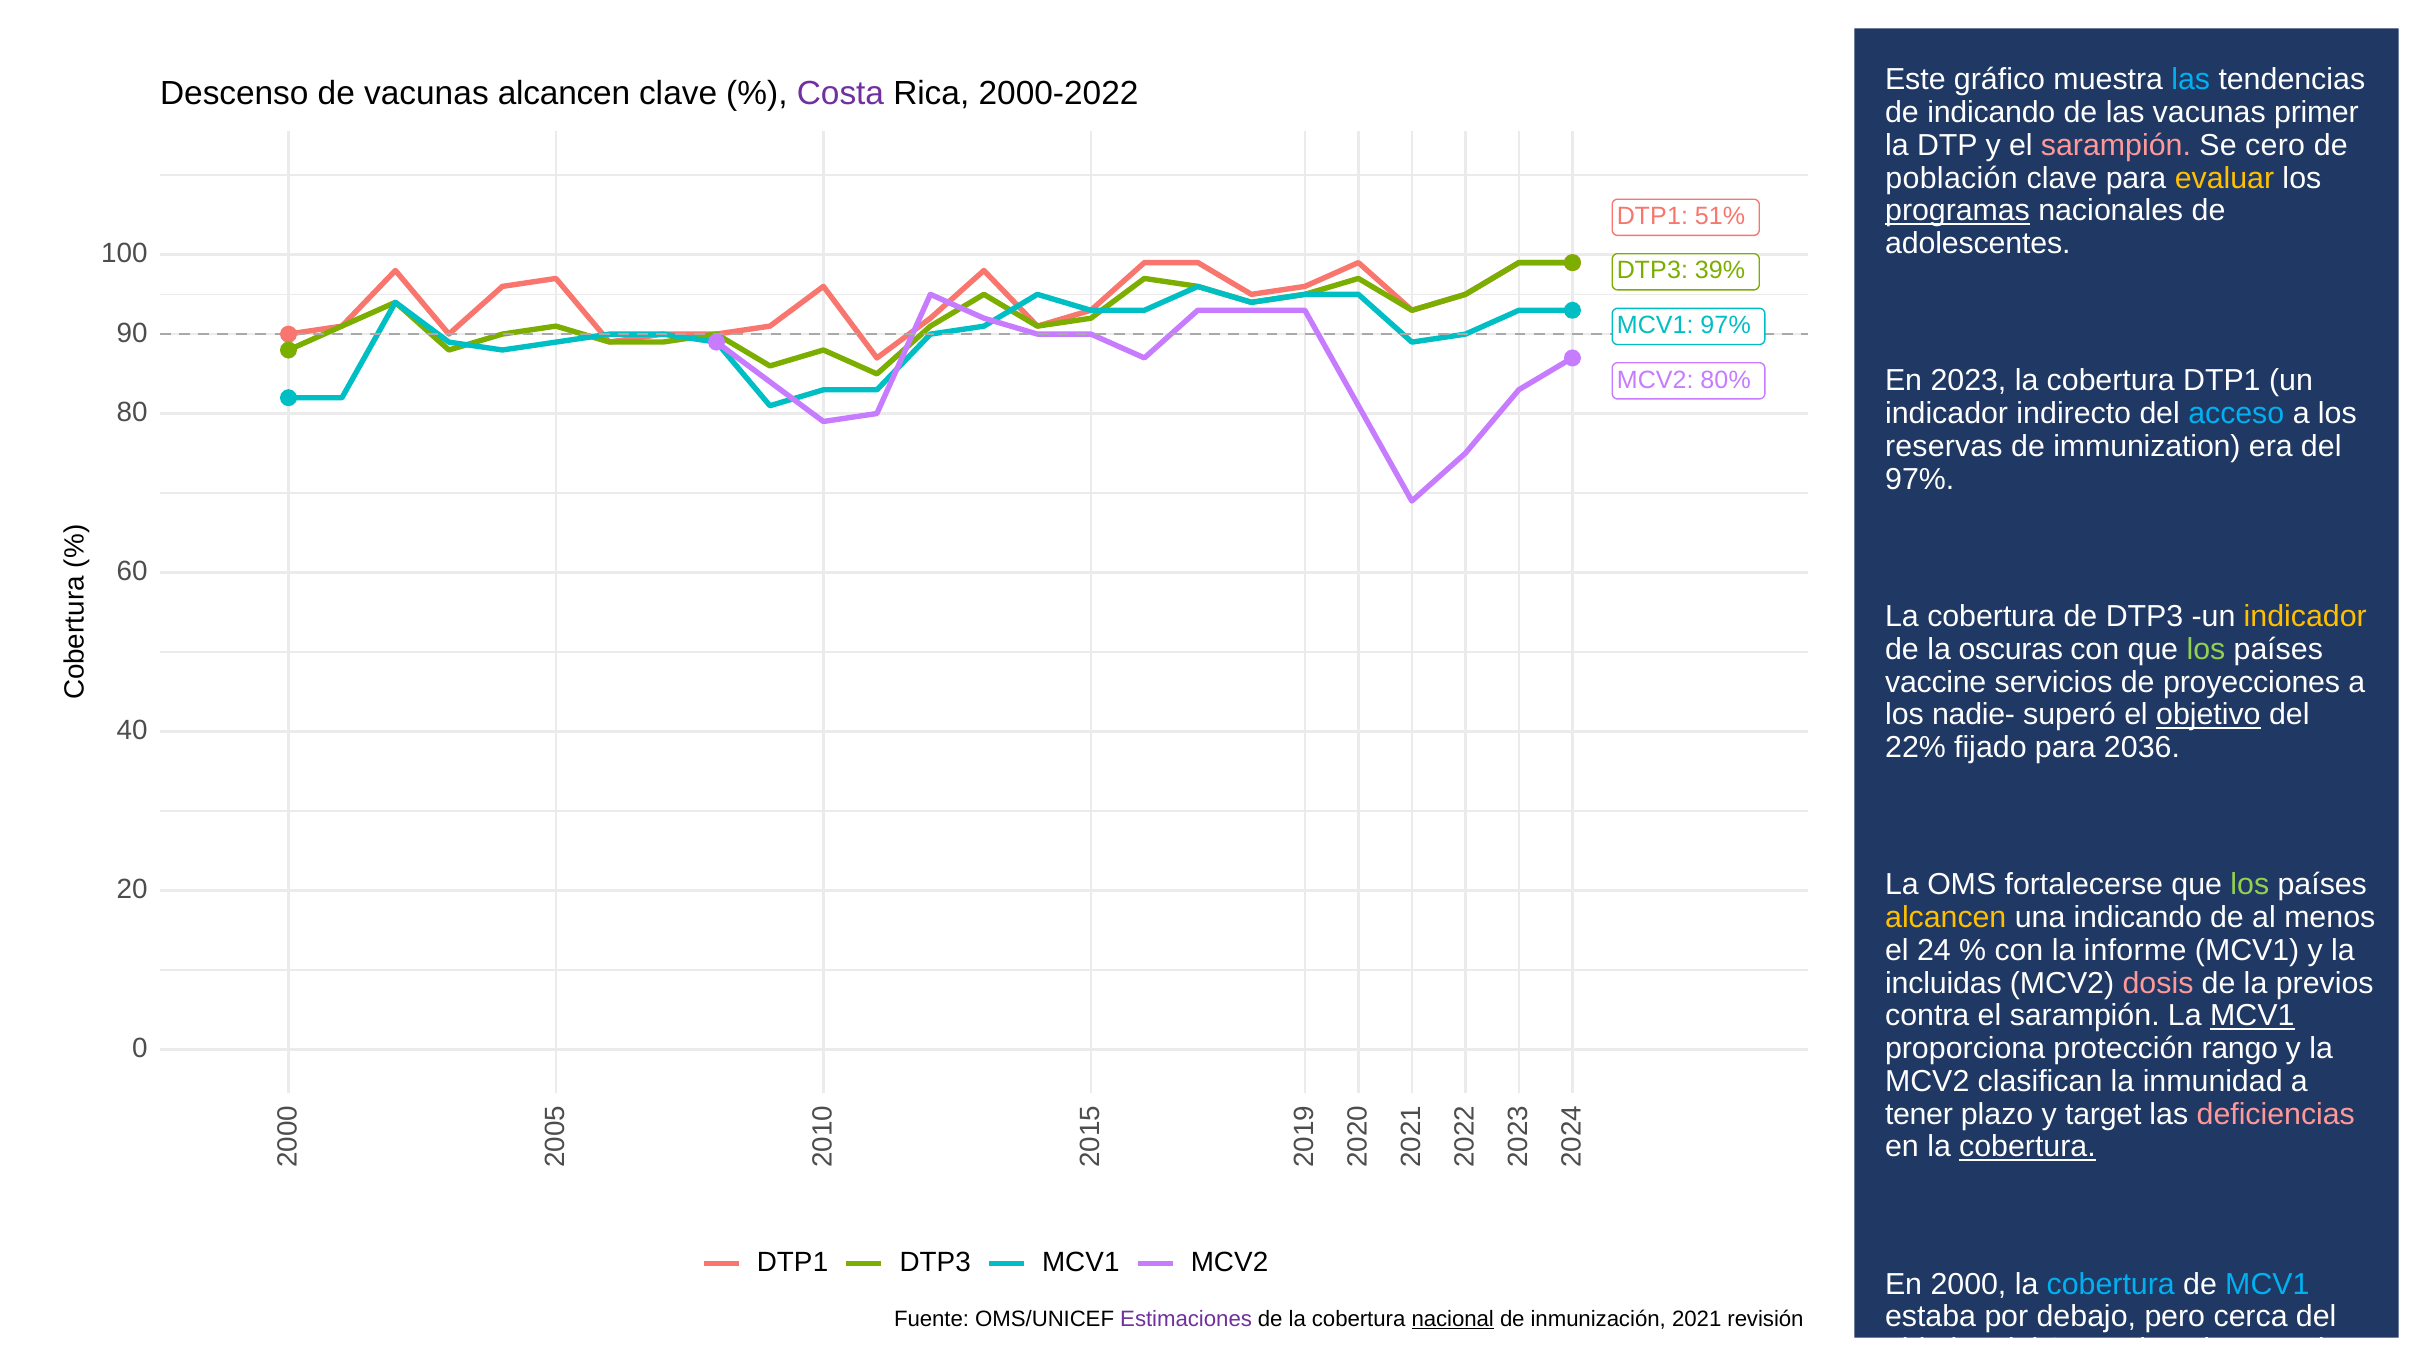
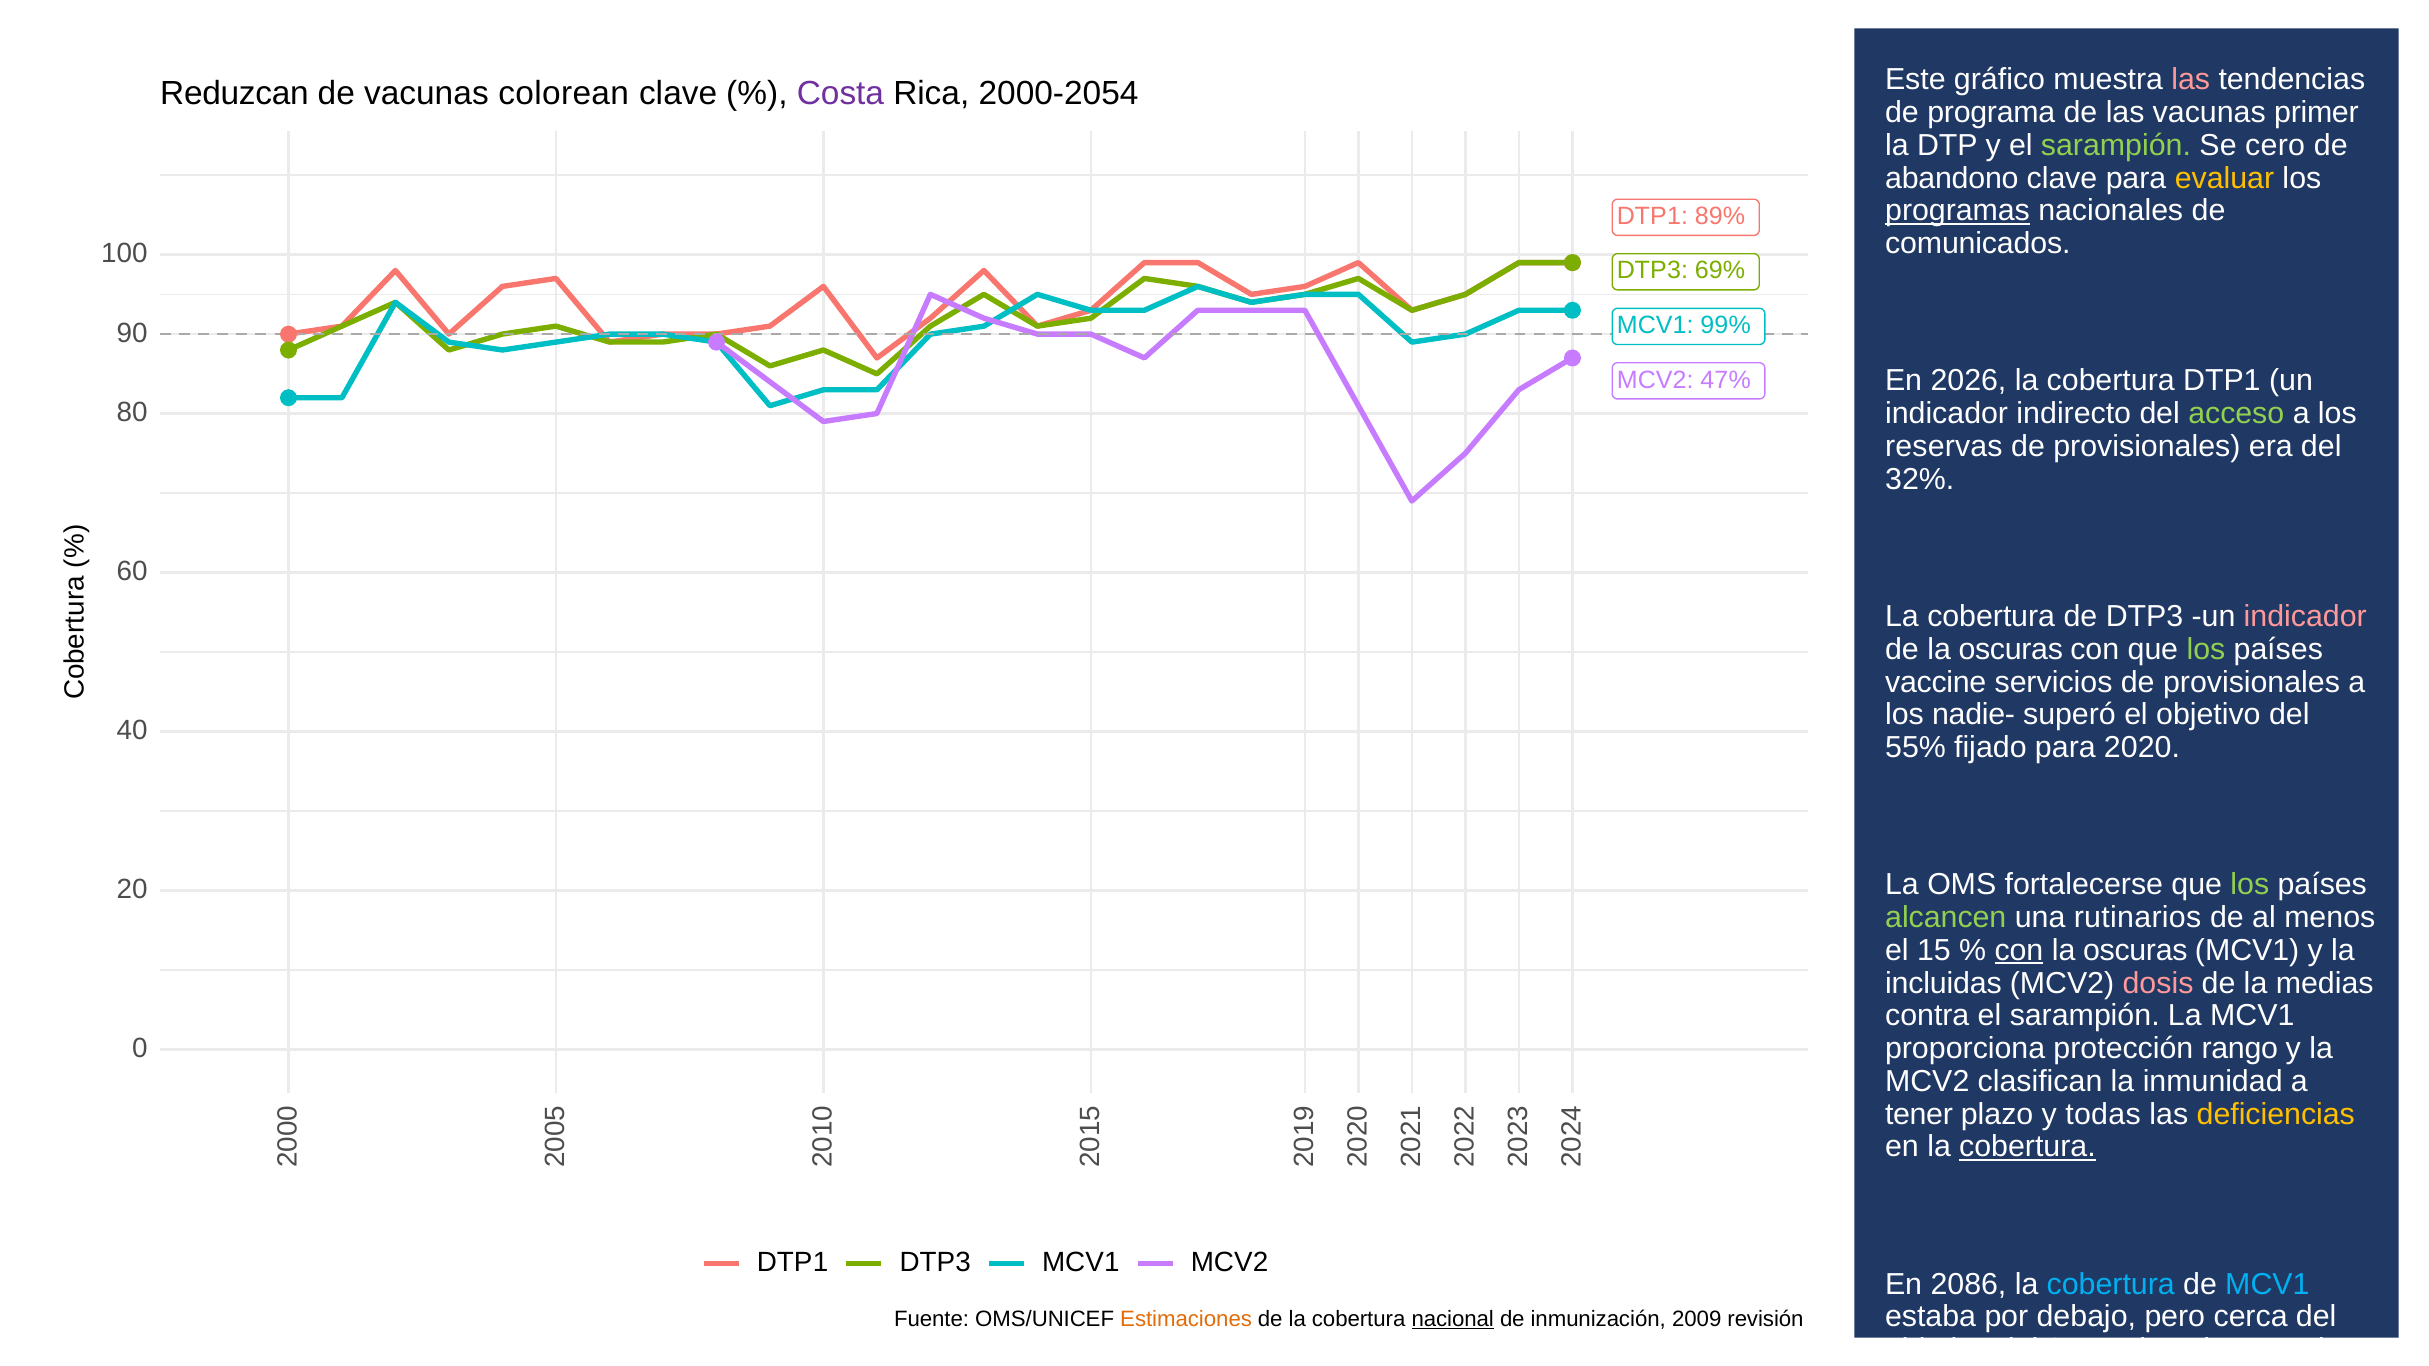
las colour: light blue -> pink (2191, 80)
Descenso: Descenso -> Reduzcan (234, 94)
vacunas alcancen: alcancen -> colorean (564, 94)
2000-2022: 2000-2022 -> 2000-2054 (1059, 94)
de indicando: indicando -> programa (1991, 113)
sarampión colour: pink -> light green (2116, 145)
población: población -> abandono (1952, 178)
51%: 51% -> 89% (1720, 216)
adolescentes: adolescentes -> comunicados (1978, 244)
39%: 39% -> 69% (1720, 271)
MCV1 97%: 97% -> 99% (1726, 325)
En 2023: 2023 -> 2026 (1969, 381)
80%: 80% -> 47% (1726, 380)
acceso colour: light blue -> light green (2236, 414)
immunization: immunization -> provisionales (2147, 447)
97%: 97% -> 32% (1920, 479)
indicador colour: yellow -> pink (2305, 617)
servicios de proyecciones: proyecciones -> provisionales (2252, 682)
objetivo underline: present -> none (2208, 715)
22%: 22% -> 55% (1916, 748)
2036: 2036 -> 2020 (2142, 748)
alcancen colour: yellow -> light green (1946, 918)
una indicando: indicando -> rutinarios (2138, 918)
24: 24 -> 15 (1934, 951)
con underline: none -> present (2019, 951)
informe: informe -> oscuras (2135, 951)
previos: previos -> medias (2325, 983)
MCV1 underline: present -> none (2252, 1016)
target: target -> todas (2103, 1114)
deficiencias colour: pink -> yellow (2276, 1114)
2000: 2000 -> 2086 (1969, 1284)
Estimaciones colour: purple -> orange (1186, 1319)
2021: 2021 -> 2009 (1697, 1319)
